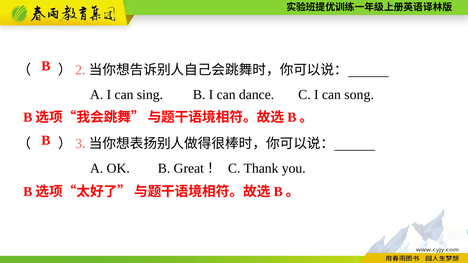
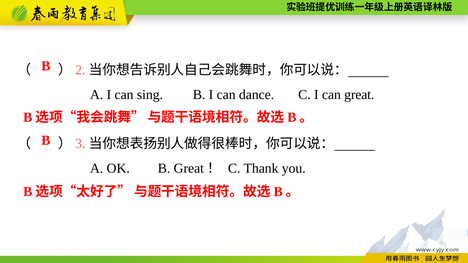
can song: song -> great (359, 95)
